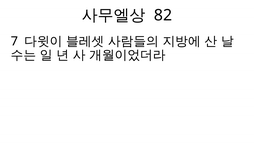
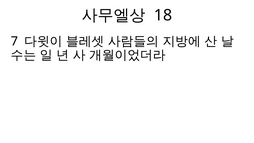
82: 82 -> 18 (163, 15)
